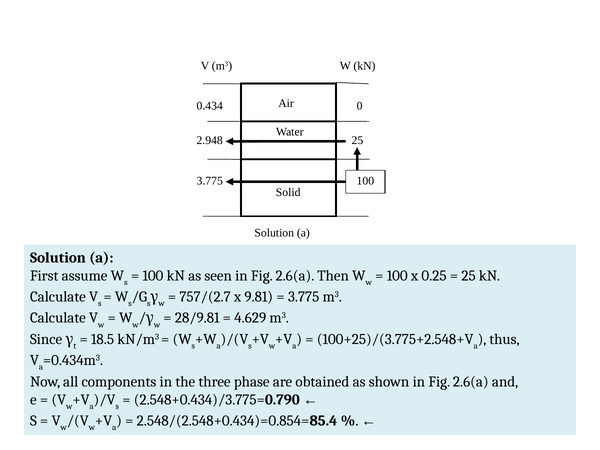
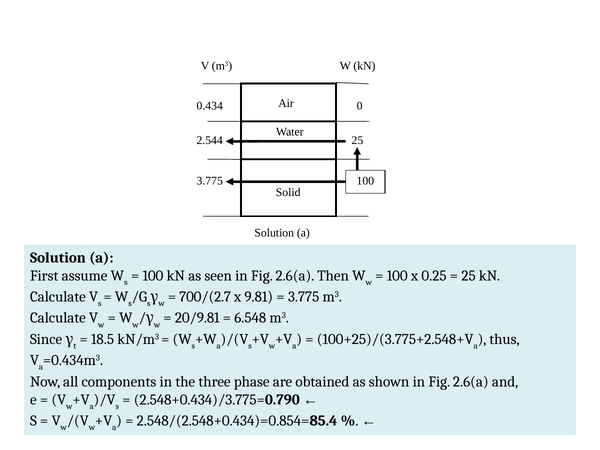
2.948: 2.948 -> 2.544 (210, 141)
757/(2.7: 757/(2.7 -> 700/(2.7 (205, 297)
28/9.81: 28/9.81 -> 20/9.81 (197, 318)
4.629: 4.629 -> 6.548 (250, 318)
